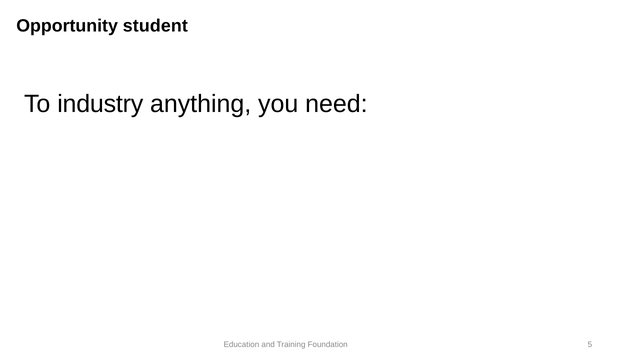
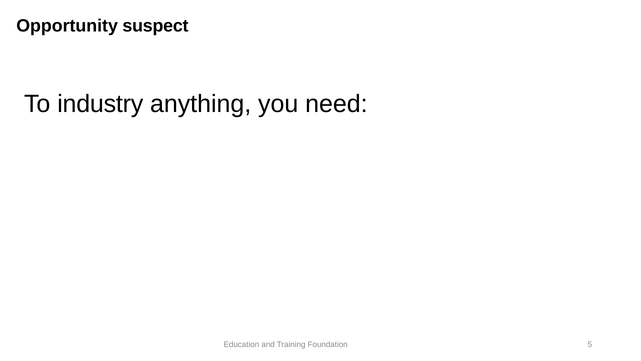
student: student -> suspect (155, 26)
